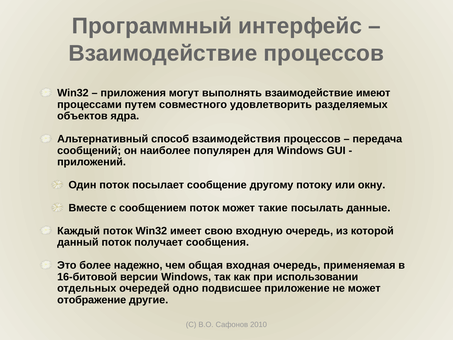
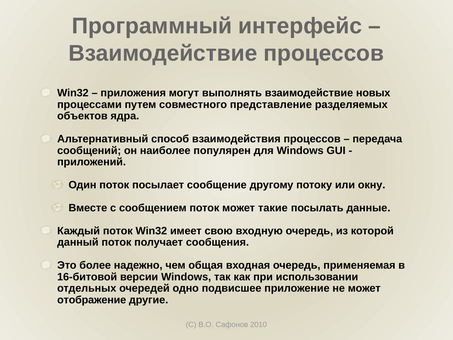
имеют: имеют -> новых (373, 93)
удовлетворить: удовлетворить -> представление (271, 104)
